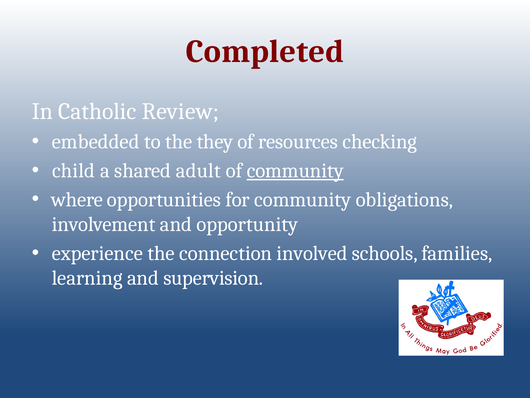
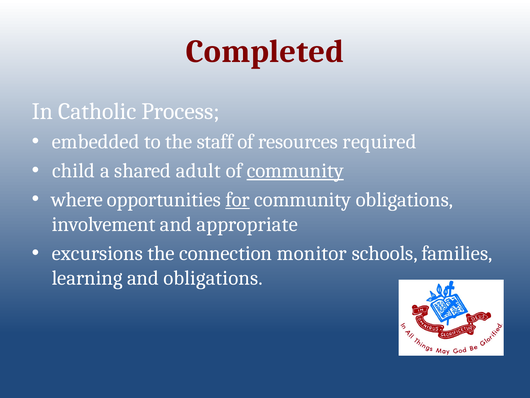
Review: Review -> Process (181, 111)
they: they -> staff (215, 142)
checking: checking -> required (380, 142)
for underline: none -> present (238, 199)
opportunity: opportunity -> appropriate (247, 224)
experience: experience -> excursions (97, 253)
involved: involved -> monitor (312, 253)
and supervision: supervision -> obligations (213, 278)
